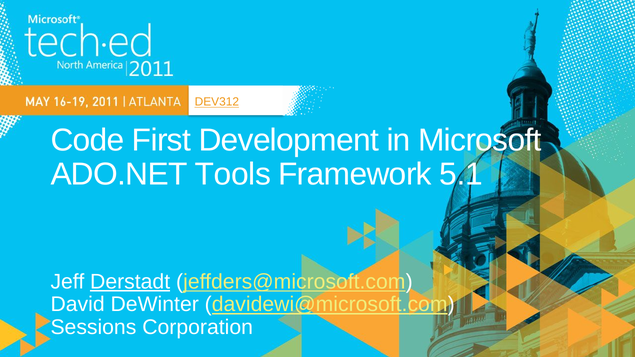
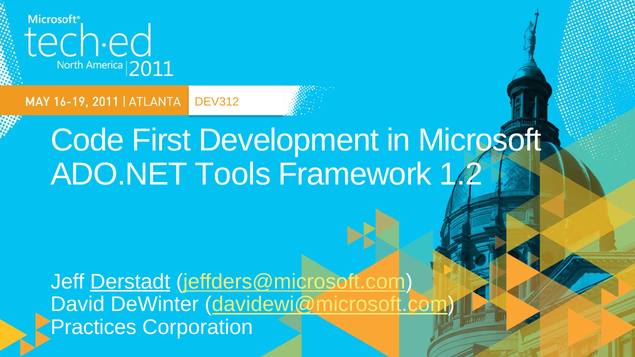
DEV312 underline: present -> none (217, 102)
5.1: 5.1 -> 1.2 (461, 175)
Sessions: Sessions -> Practices (94, 328)
